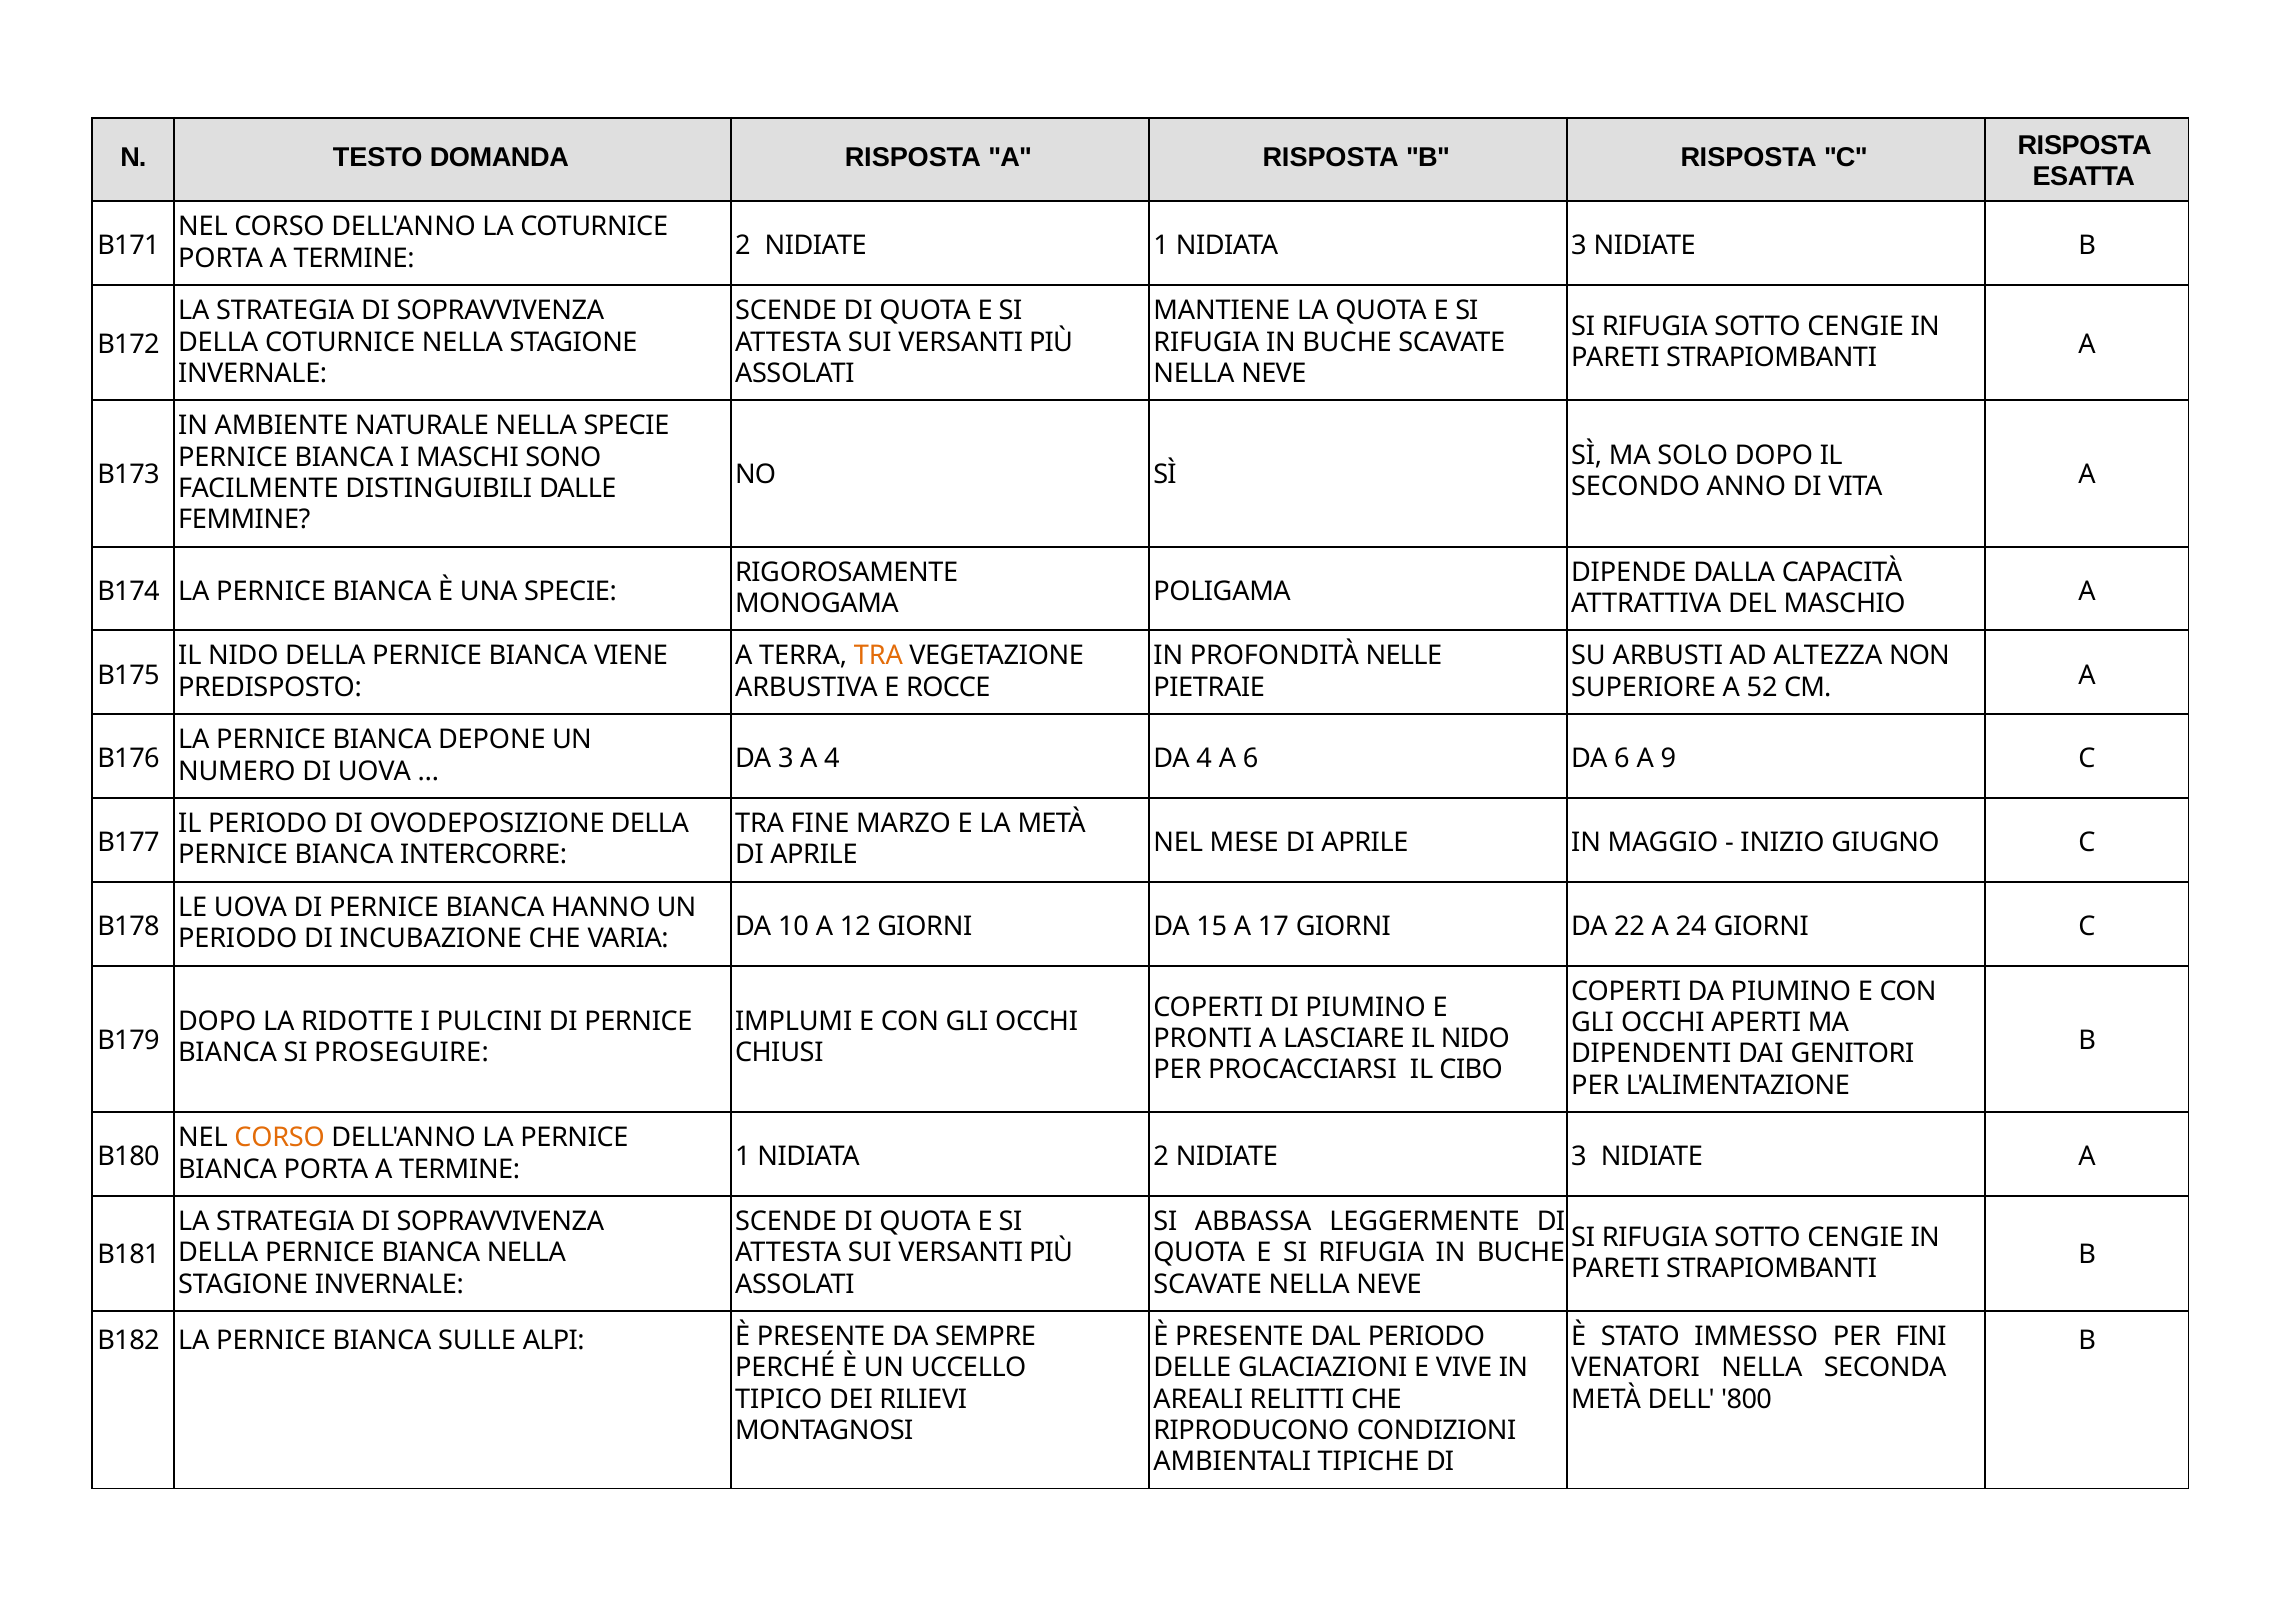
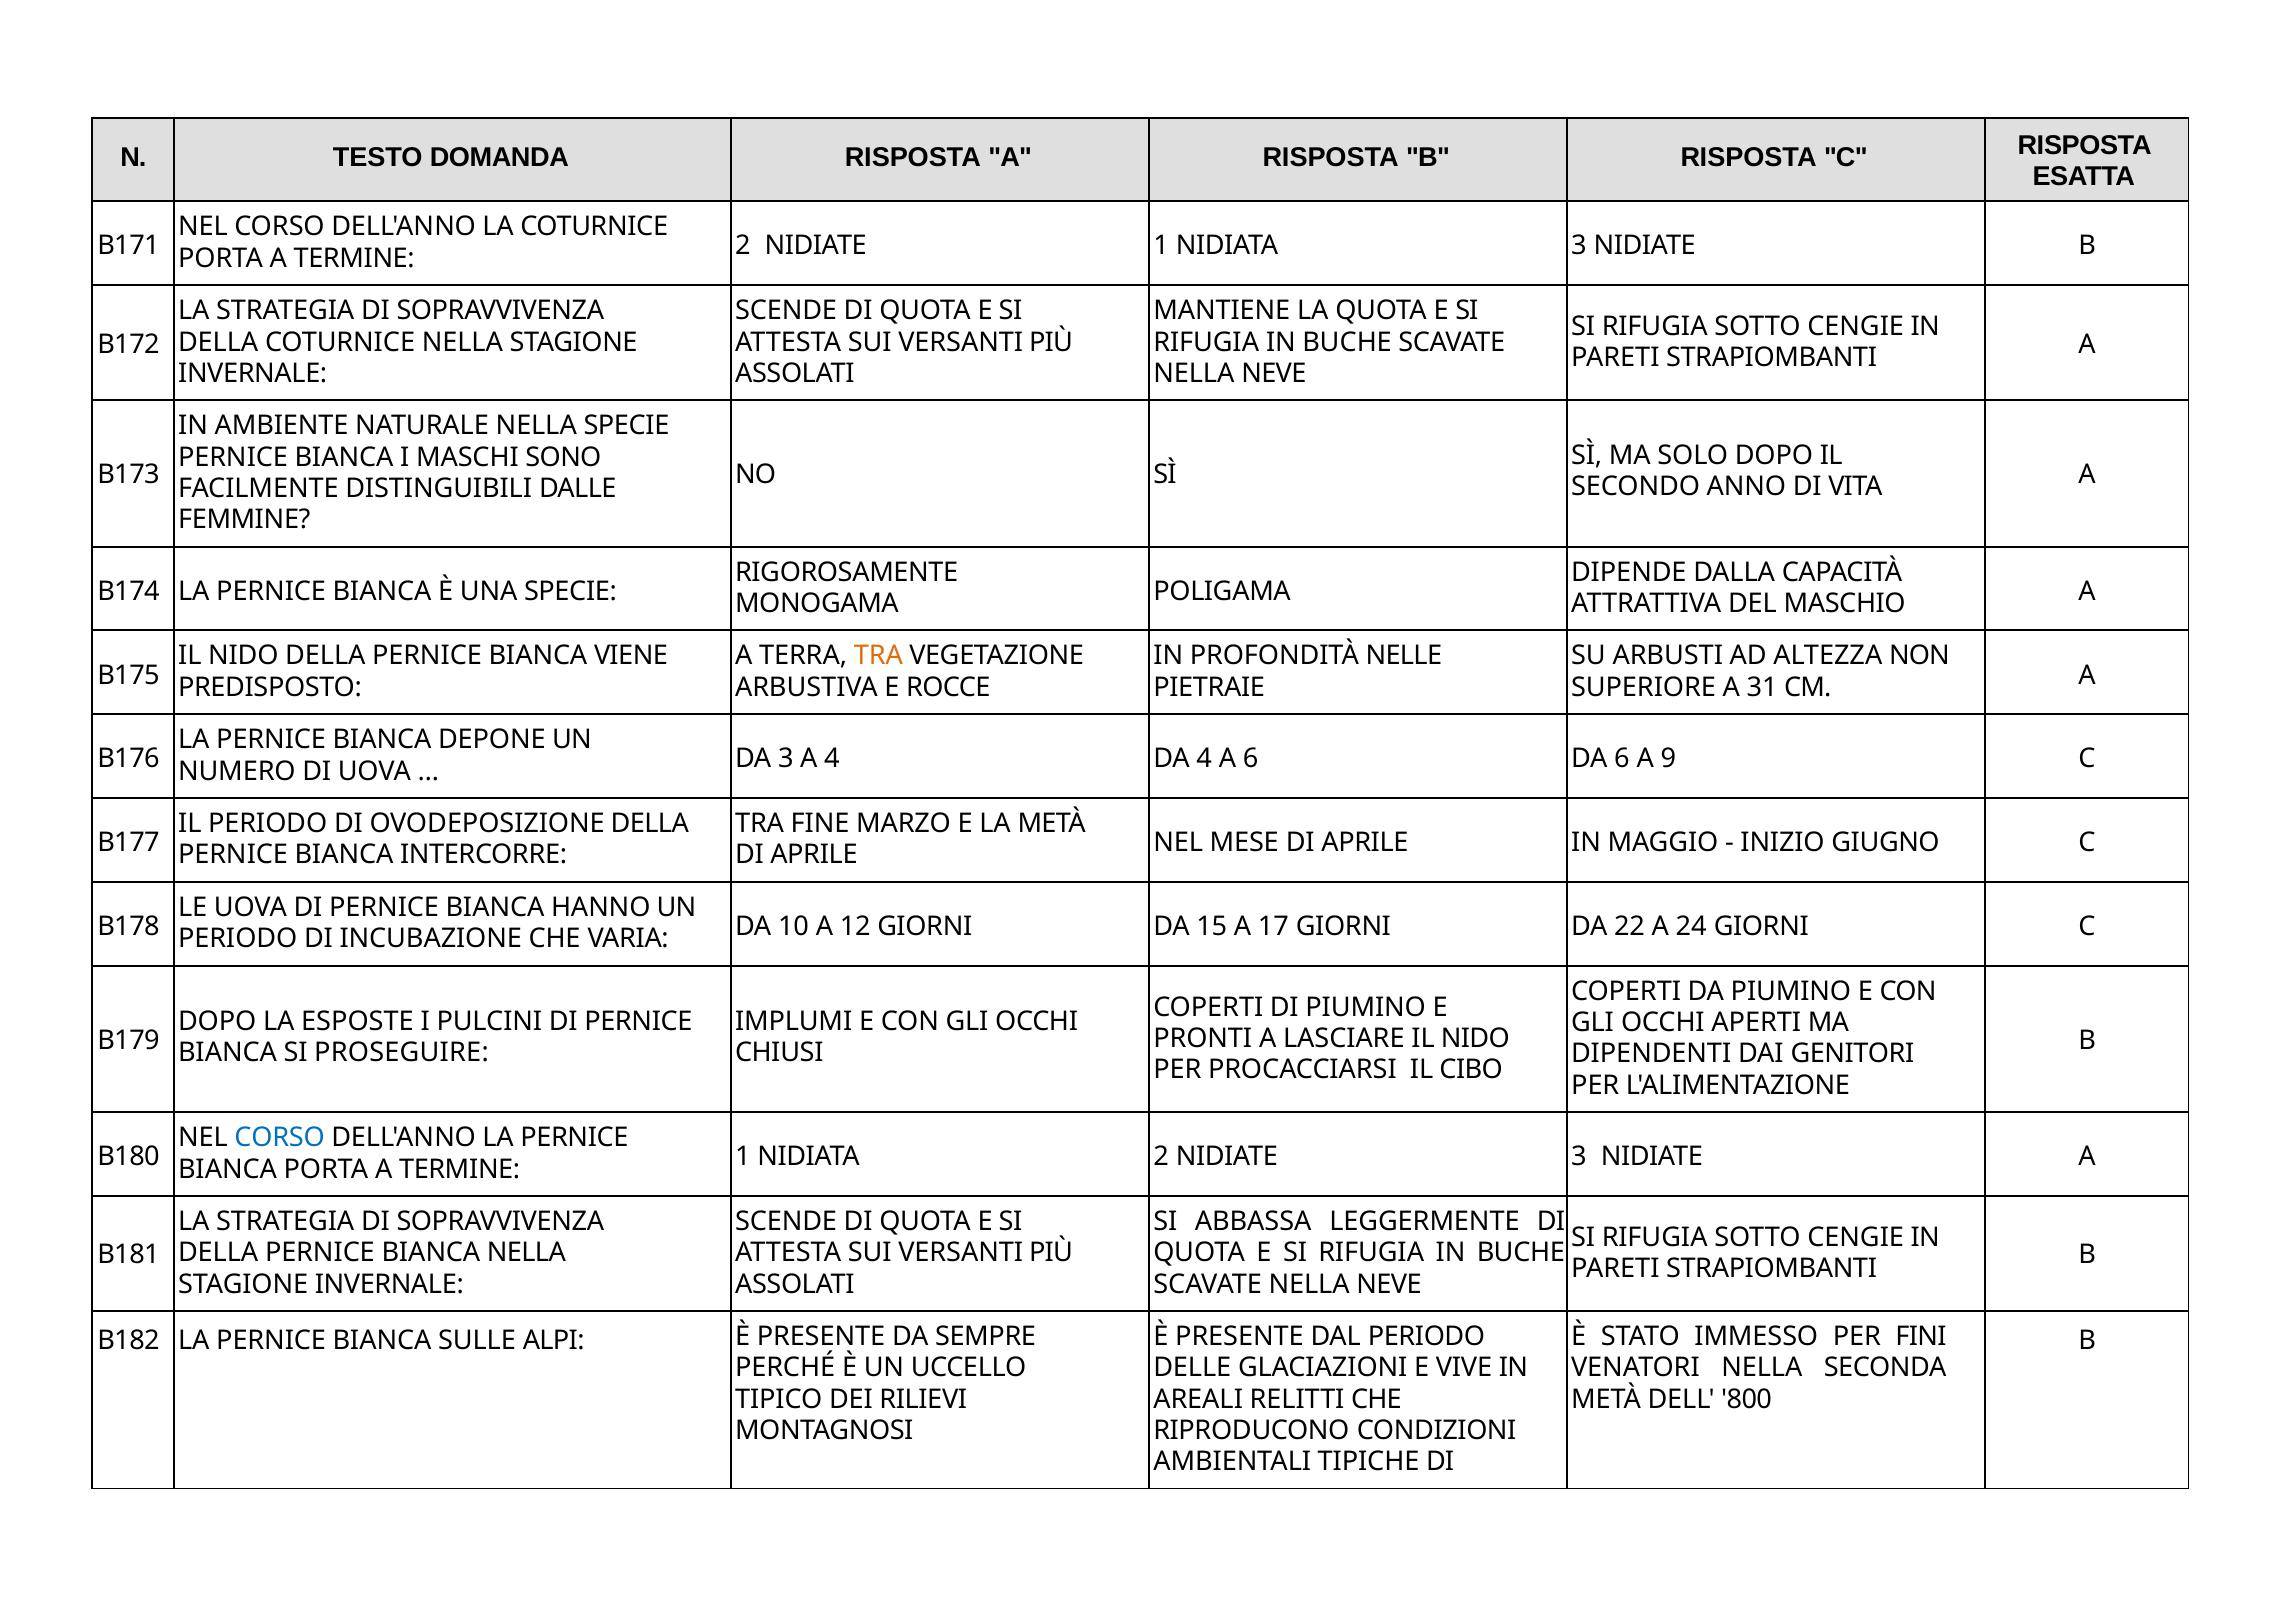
52: 52 -> 31 (1762, 687)
RIDOTTE: RIDOTTE -> ESPOSTE (357, 1021)
CORSO colour: orange -> blue (280, 1138)
